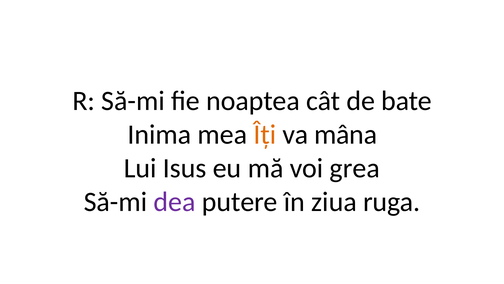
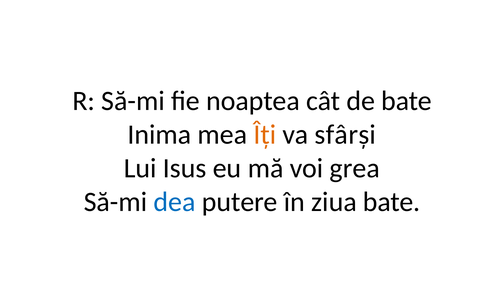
mâna: mâna -> sfârși (345, 134)
dea colour: purple -> blue (175, 202)
ziua ruga: ruga -> bate (392, 202)
